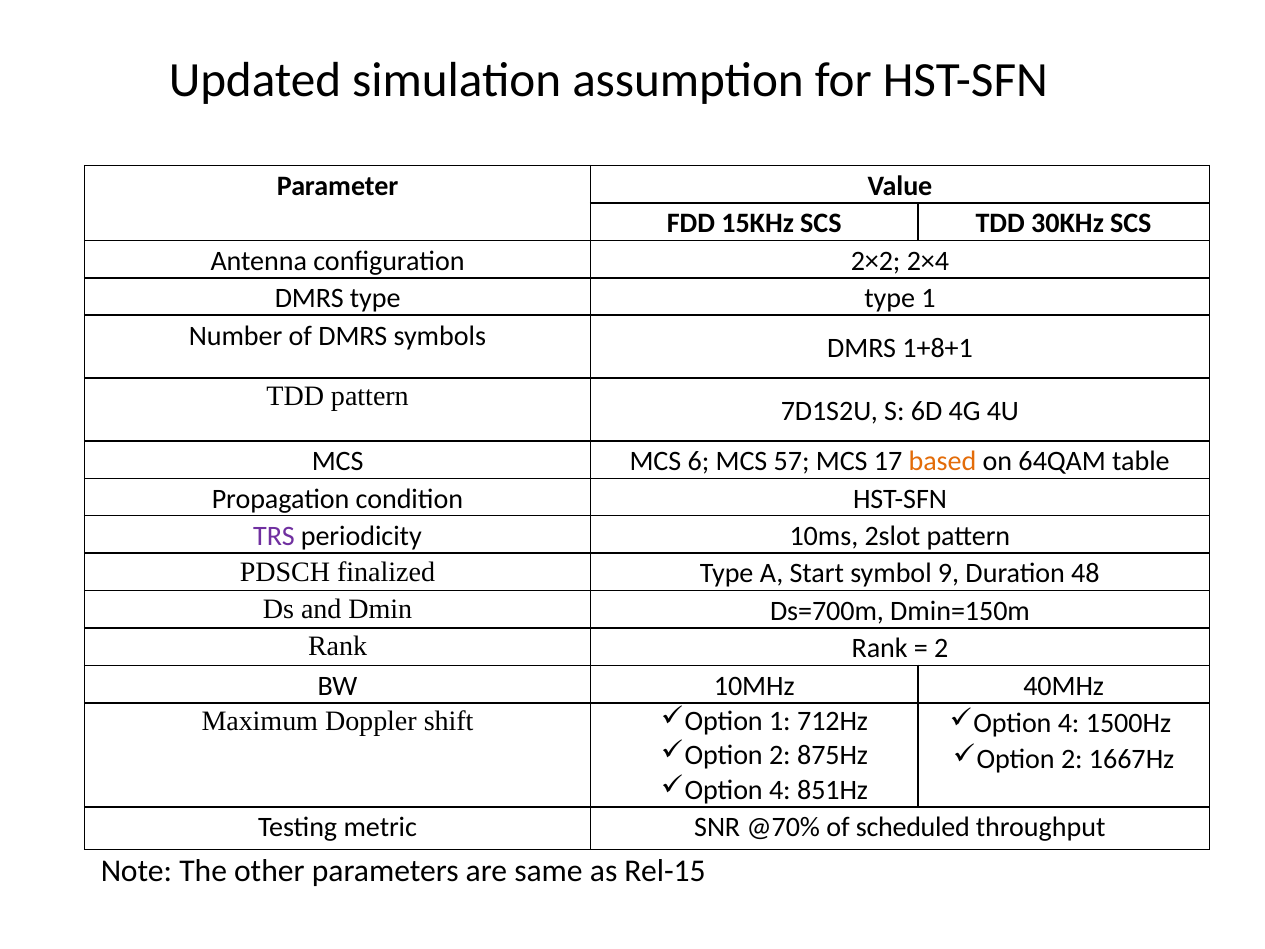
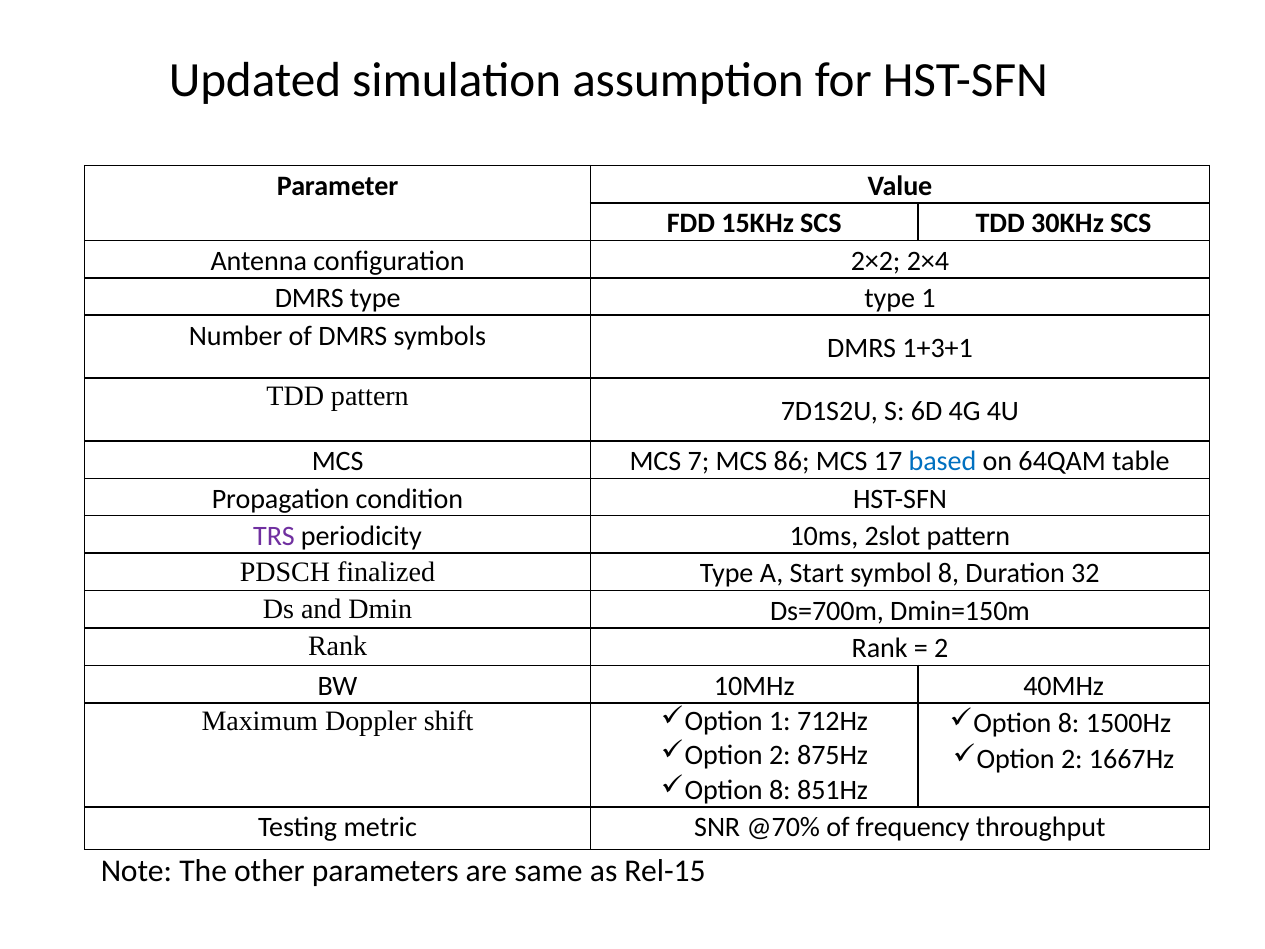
1+8+1: 1+8+1 -> 1+3+1 (938, 348)
6: 6 -> 7 (698, 461)
57: 57 -> 86 (792, 461)
based colour: orange -> blue (942, 461)
symbol 9: 9 -> 8 (949, 573)
48: 48 -> 32 (1085, 573)
4: 4 -> 8 (1069, 723)
4: 4 -> 8 (780, 790)
scheduled: scheduled -> frequency (913, 827)
